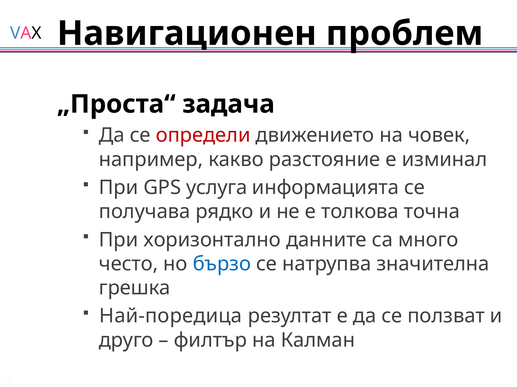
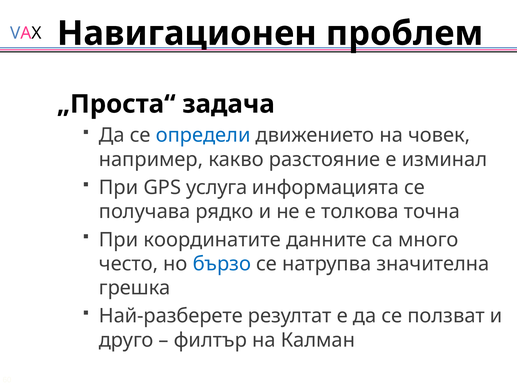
определи colour: red -> blue (203, 136)
хоризонтално: хоризонтално -> координатите (212, 240)
Най-поредица: Най-поредица -> Най-разберете (171, 317)
